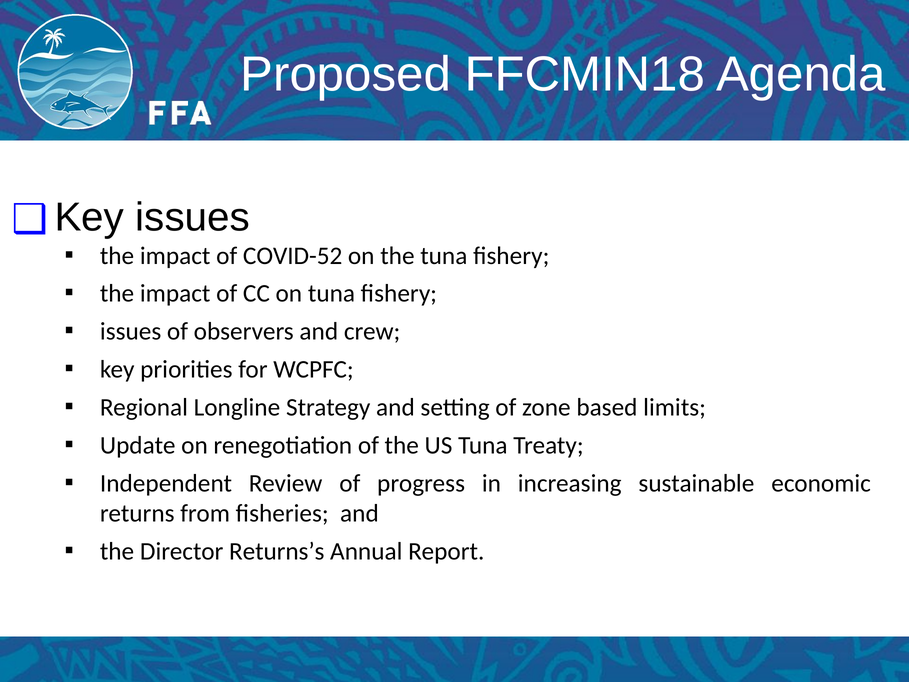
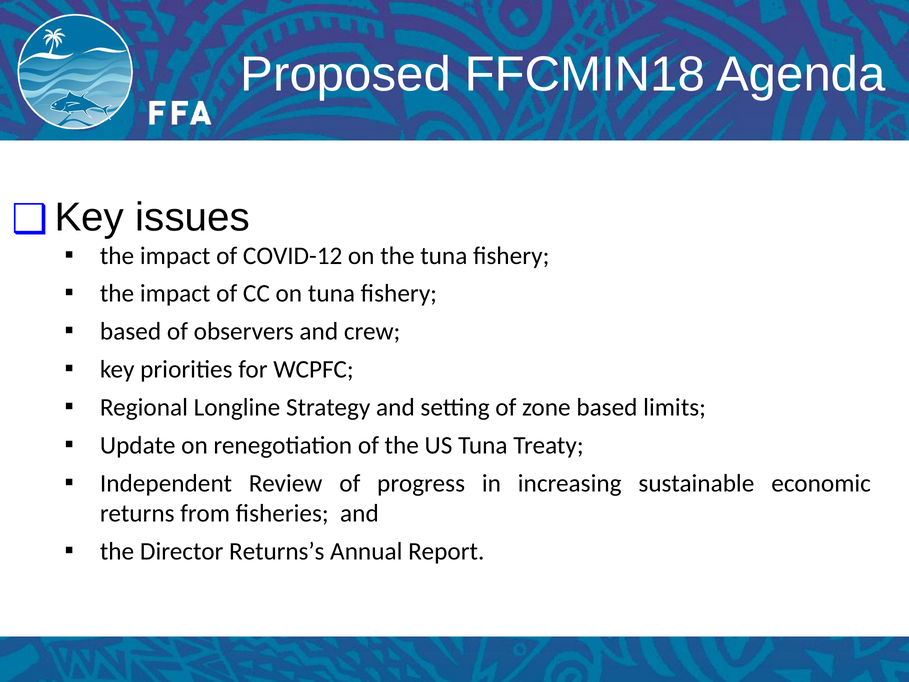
COVID-52: COVID-52 -> COVID-12 (293, 256)
issues: issues -> based (131, 331)
